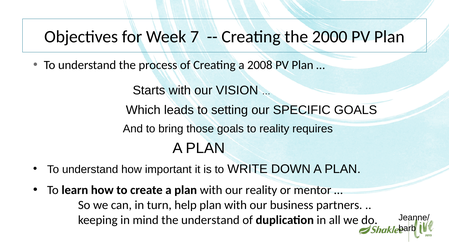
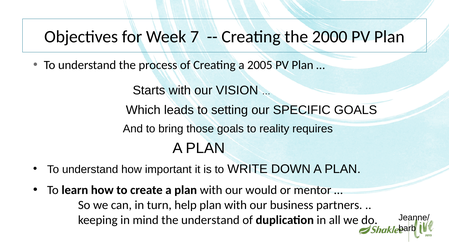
2008: 2008 -> 2005 (260, 65)
our reality: reality -> would (261, 191)
